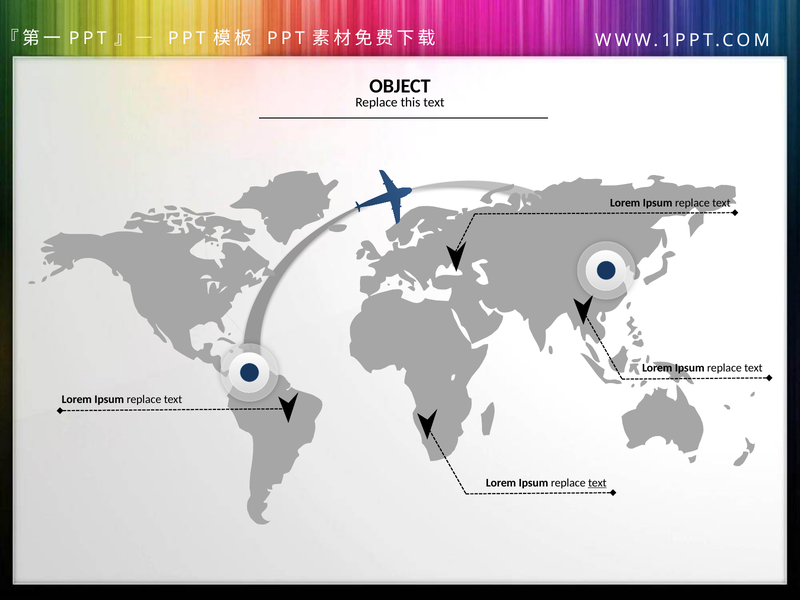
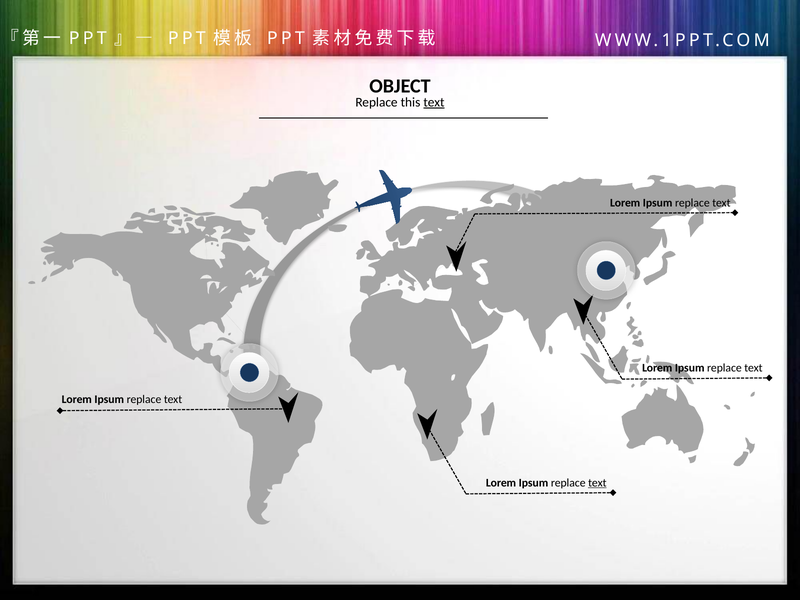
text underline: none -> present (434, 102)
